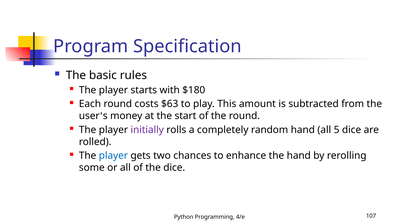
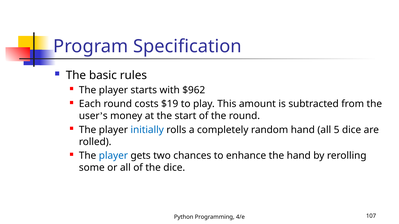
$180: $180 -> $962 (194, 90)
$63: $63 -> $19 (170, 104)
initially colour: purple -> blue (147, 130)
